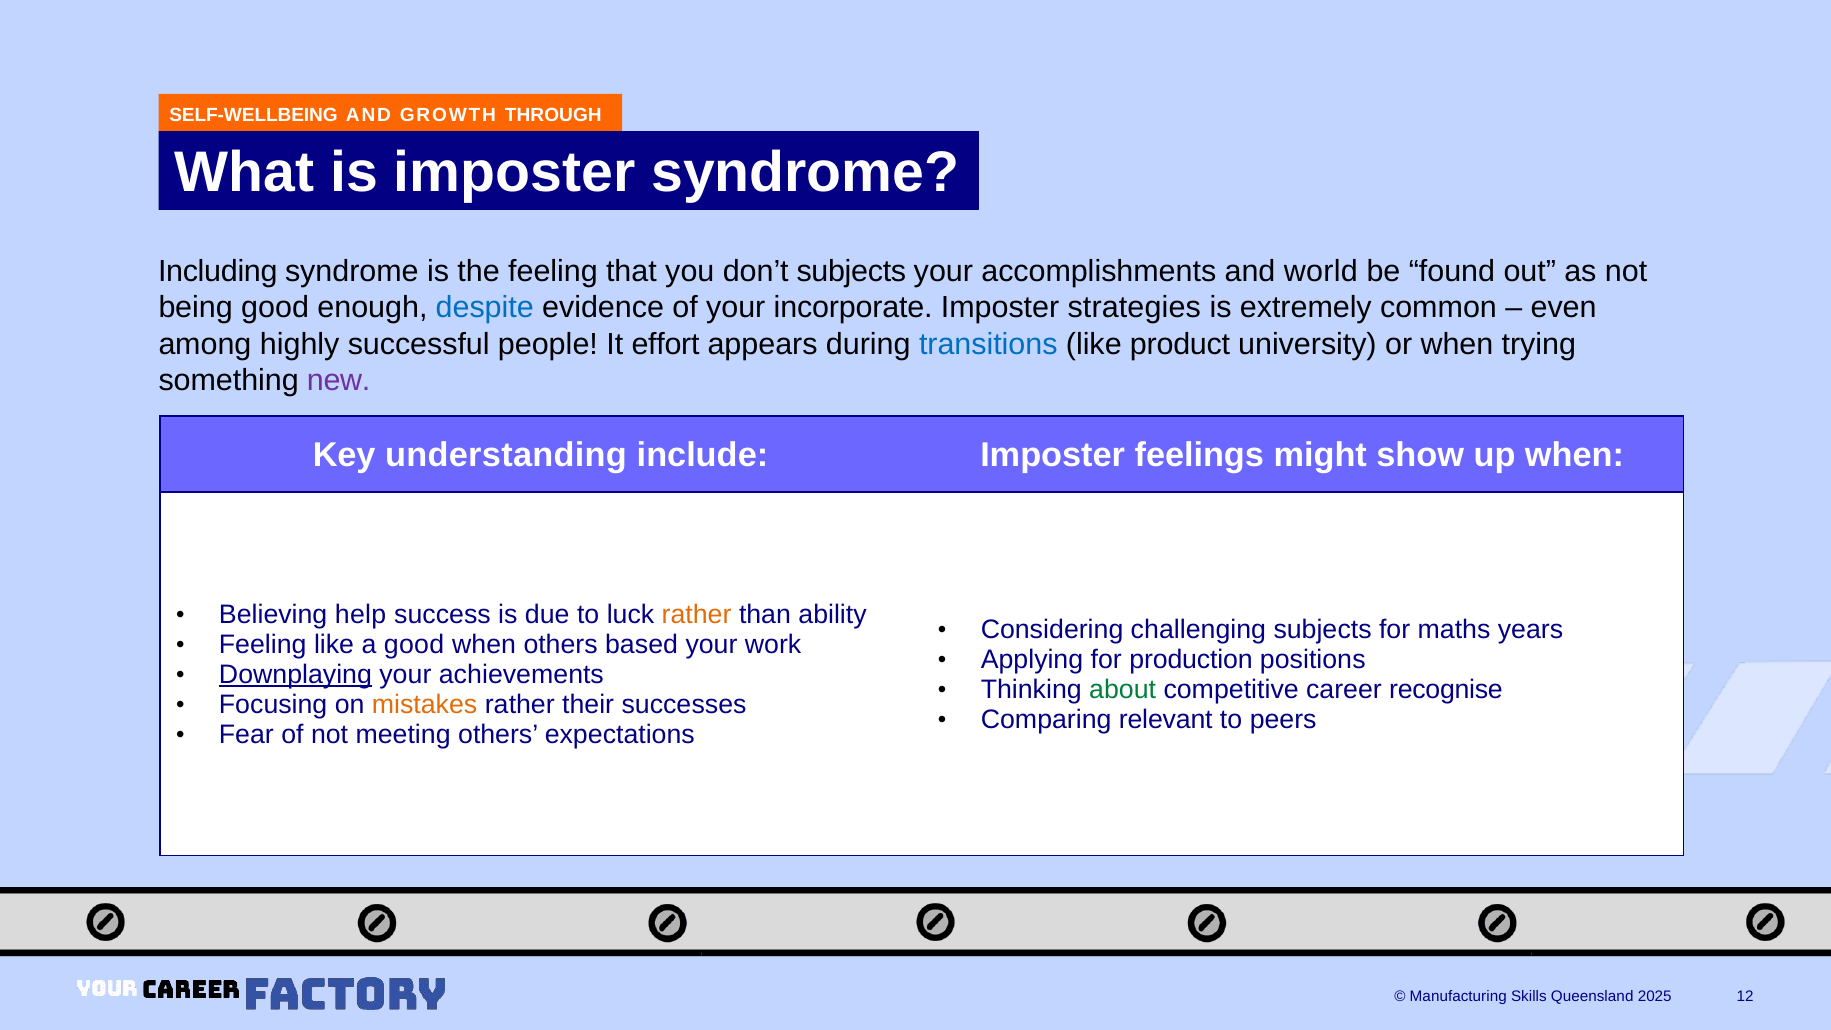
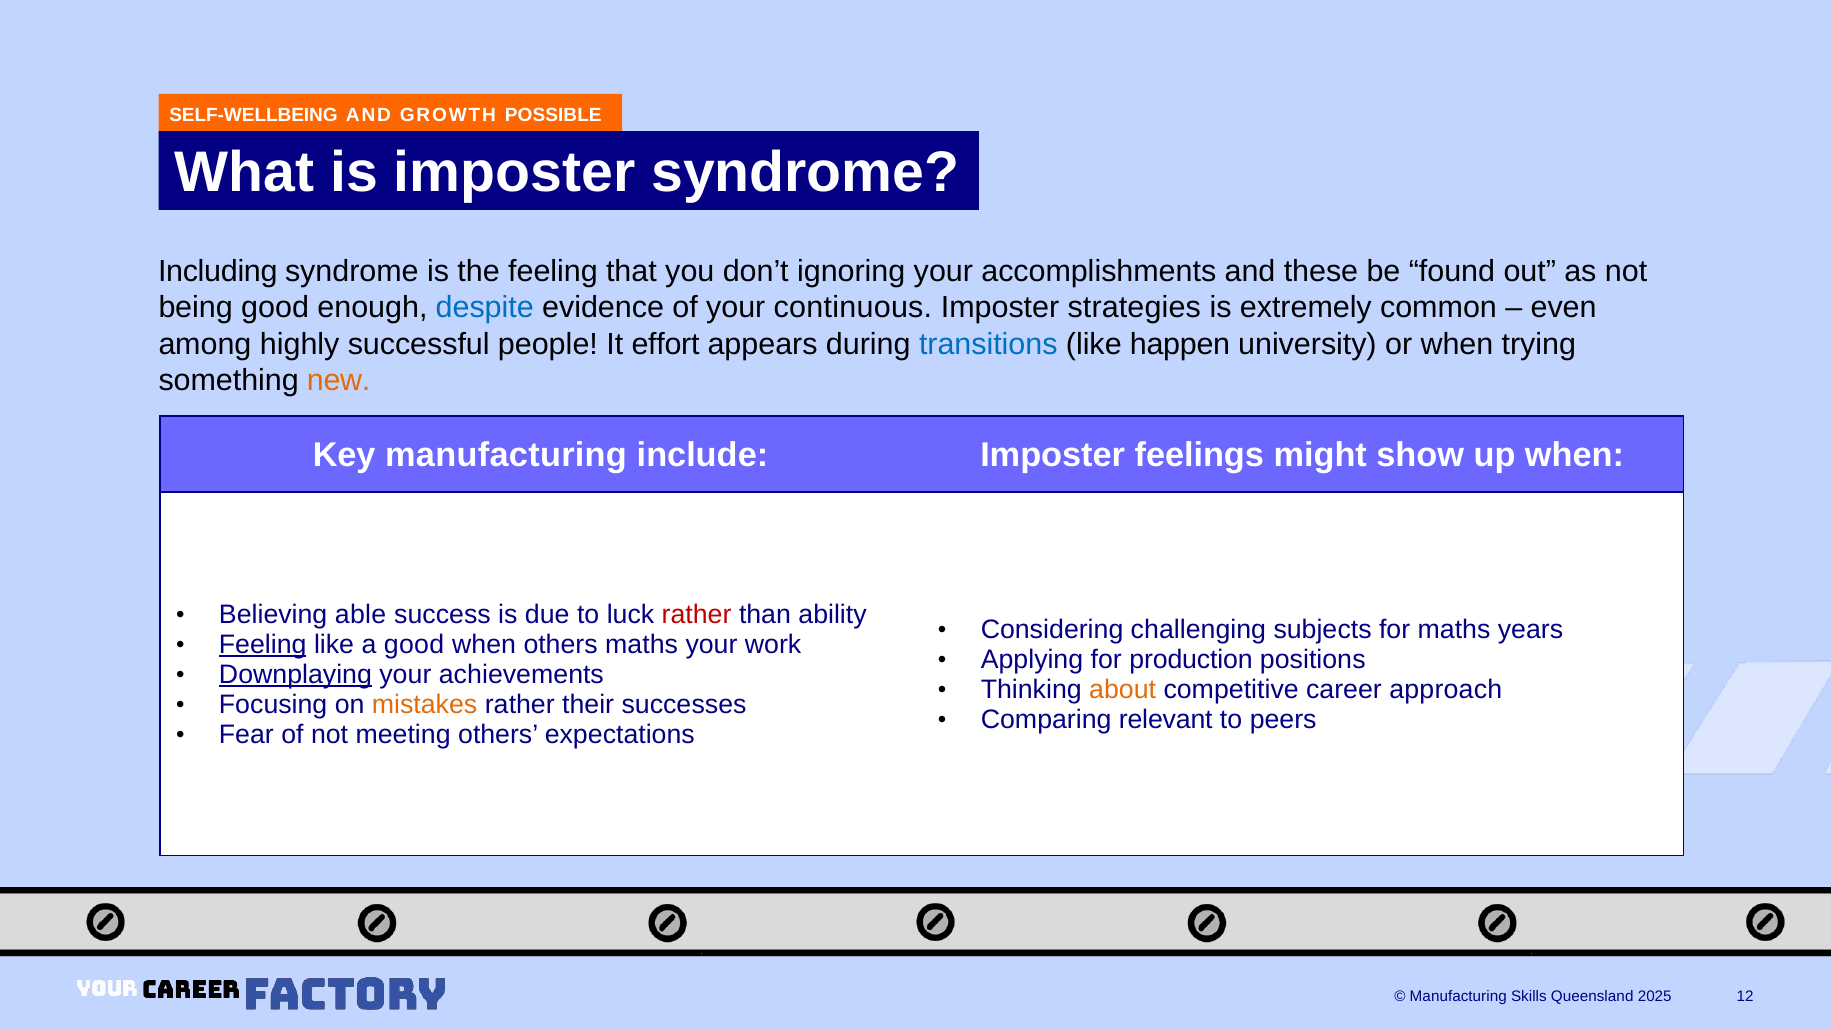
THROUGH: THROUGH -> POSSIBLE (553, 115)
don’t subjects: subjects -> ignoring (851, 271)
world: world -> these (1321, 271)
incorporate: incorporate -> continuous (853, 308)
product: product -> happen (1180, 344)
new colour: purple -> orange (339, 381)
Key understanding: understanding -> manufacturing (506, 455)
help: help -> able (361, 614)
rather colour: orange -> red (697, 614)
Feeling underline: none -> present (263, 644)
others based: based -> maths (642, 644)
about colour: green -> orange (1123, 689)
recognise: recognise -> approach (1446, 689)
